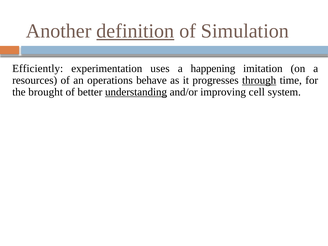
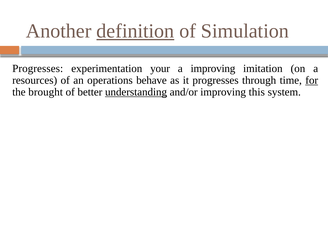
Efficiently: Efficiently -> Progresses (38, 68)
uses: uses -> your (160, 68)
a happening: happening -> improving (213, 68)
through underline: present -> none (259, 80)
for underline: none -> present (312, 80)
cell: cell -> this (257, 92)
